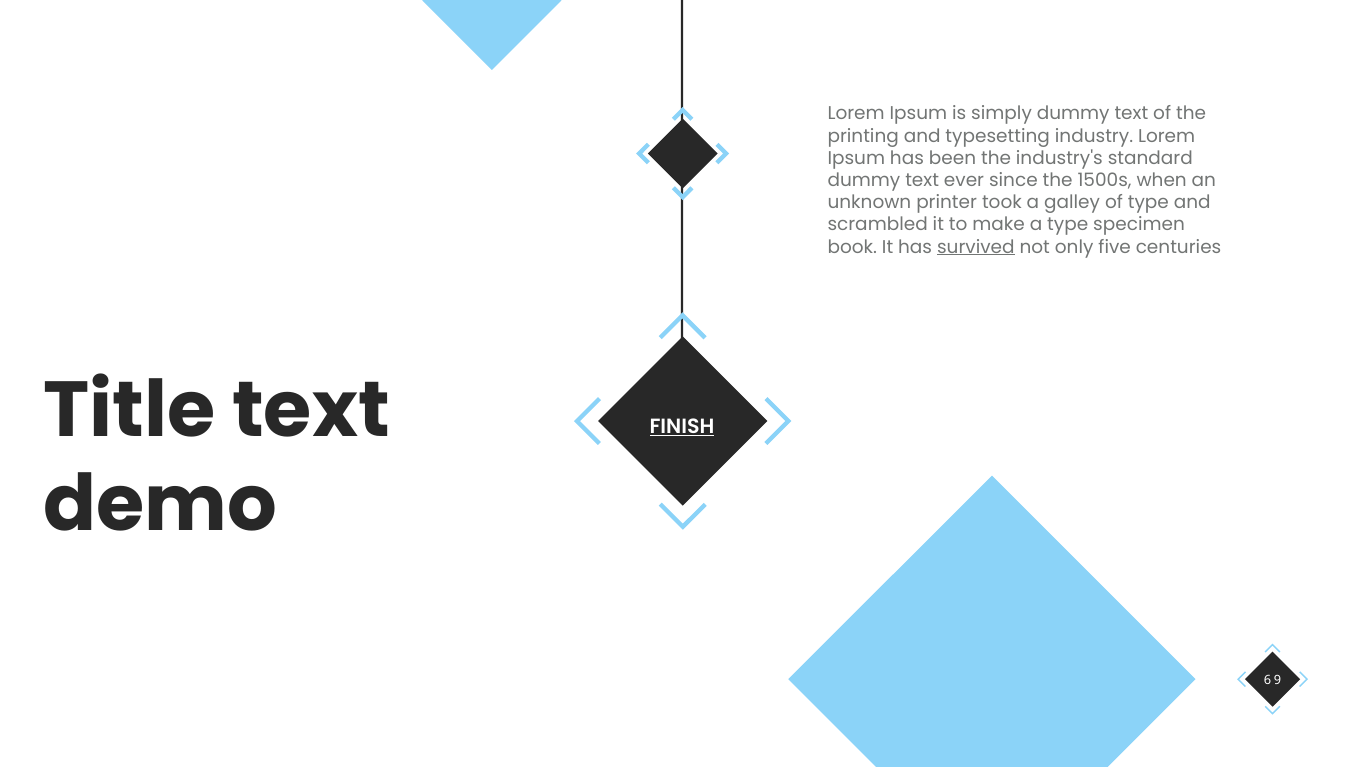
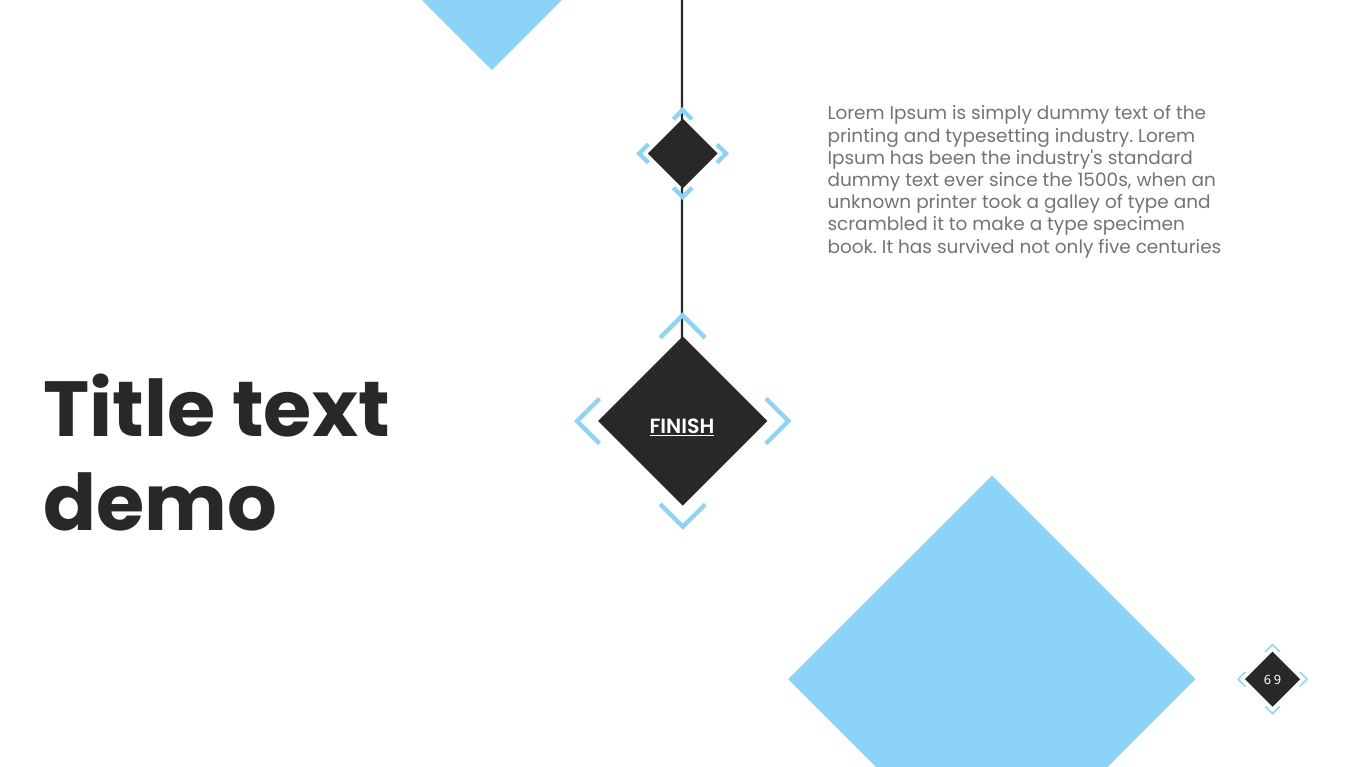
survived underline: present -> none (976, 247)
